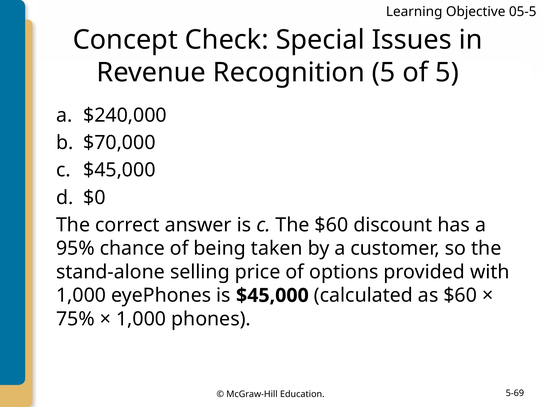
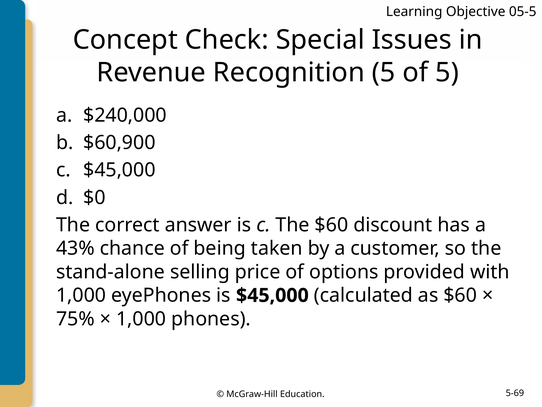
$70,000: $70,000 -> $60,900 (119, 143)
95%: 95% -> 43% (75, 248)
